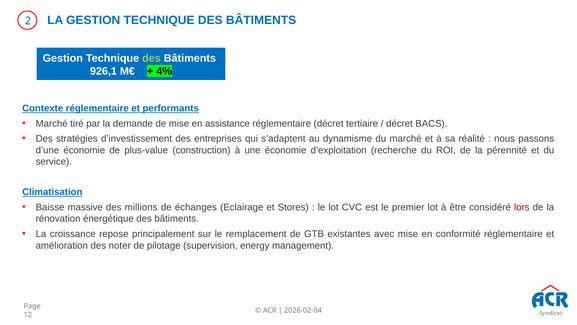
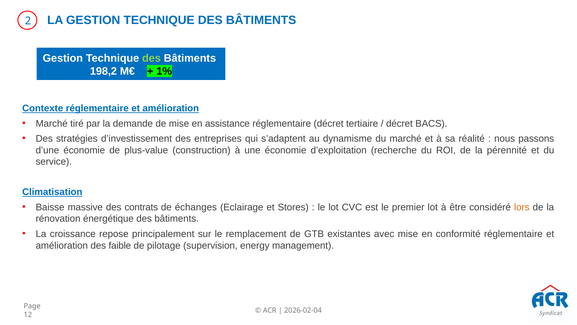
926,1: 926,1 -> 198,2 (103, 71)
4%: 4% -> 1% (164, 71)
Contexte réglementaire et performants: performants -> amélioration (171, 108)
millions: millions -> contrats (141, 207)
lors colour: red -> orange (522, 207)
noter: noter -> faible (120, 245)
